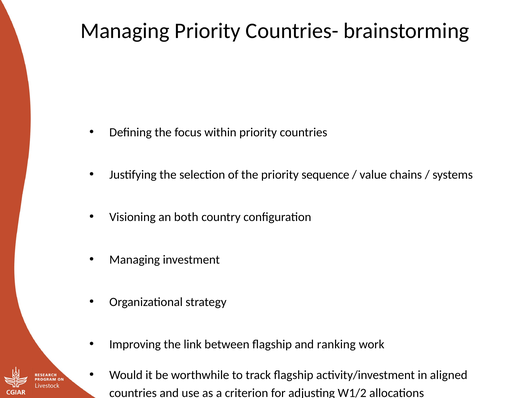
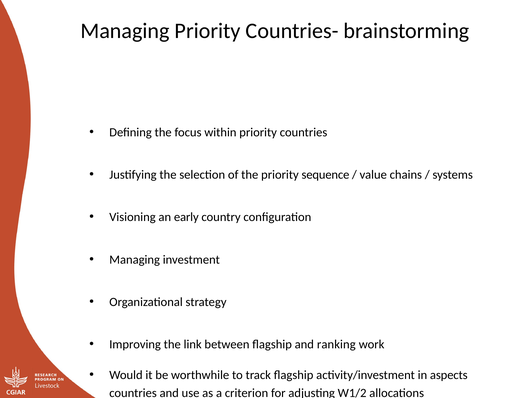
both: both -> early (186, 217)
aligned: aligned -> aspects (449, 375)
